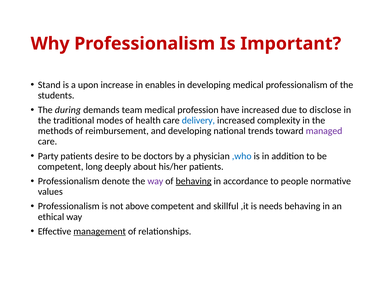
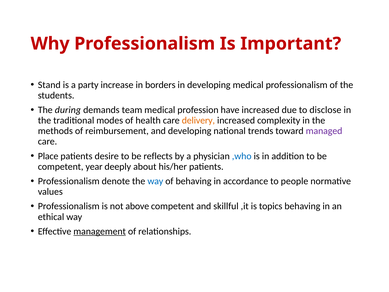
upon: upon -> party (88, 85)
enables: enables -> borders (160, 85)
delivery colour: blue -> orange (198, 120)
Party: Party -> Place (48, 156)
doctors: doctors -> reflects (158, 156)
long: long -> year (94, 166)
way colour: purple -> blue (155, 181)
behaving underline: present -> none (194, 181)
needs: needs -> topics (271, 206)
